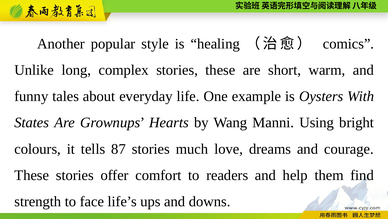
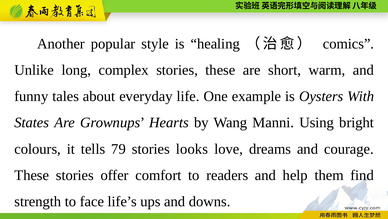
87: 87 -> 79 (119, 148)
much: much -> looks (192, 148)
